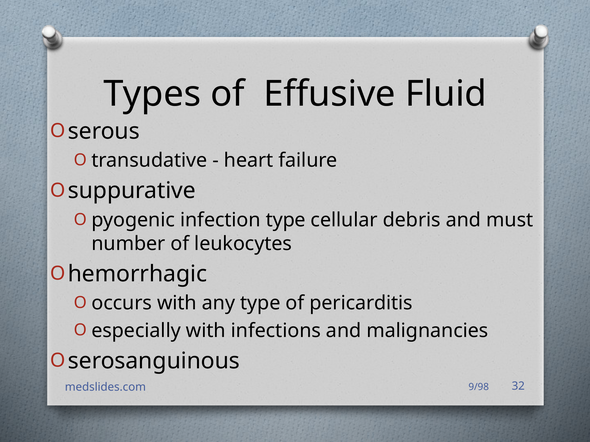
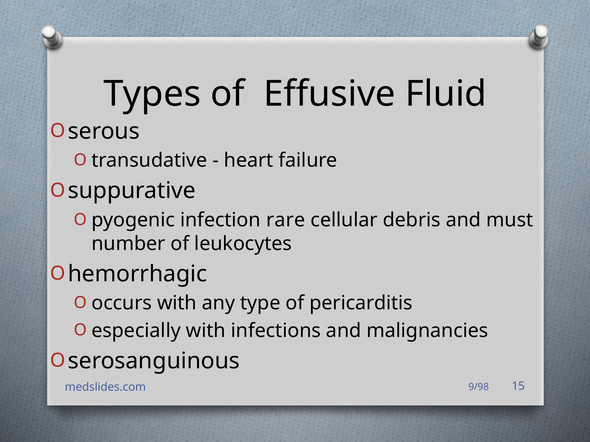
infection type: type -> rare (286, 220)
32: 32 -> 15 (518, 386)
